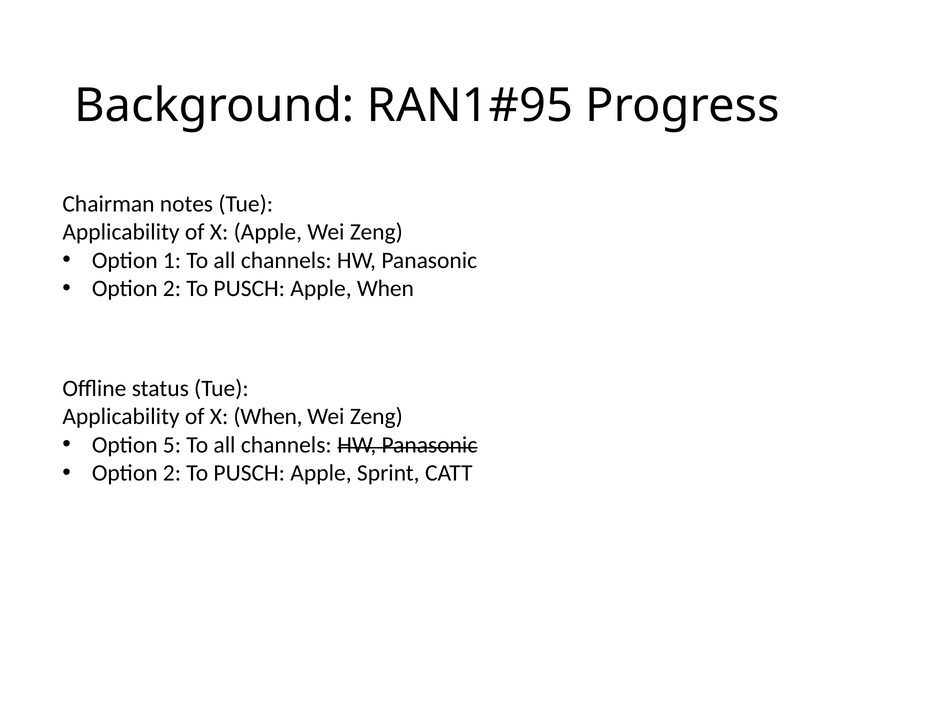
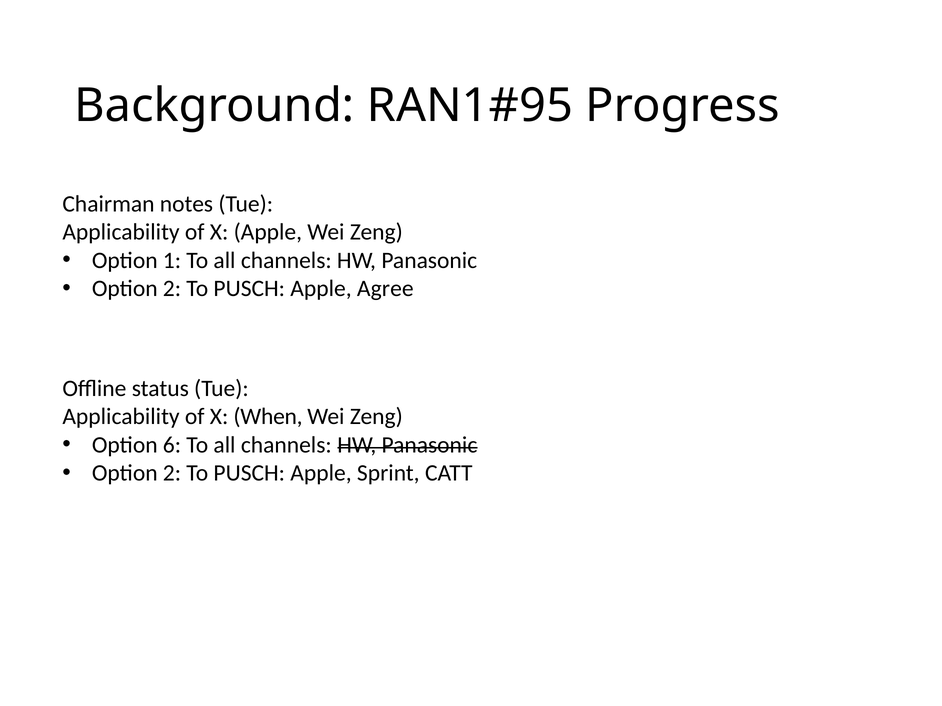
Apple When: When -> Agree (385, 289)
5: 5 -> 6 (172, 445)
